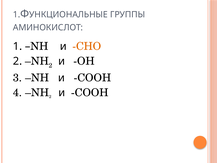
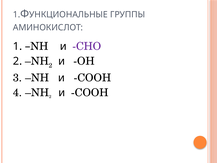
CHO colour: orange -> purple (87, 46)
